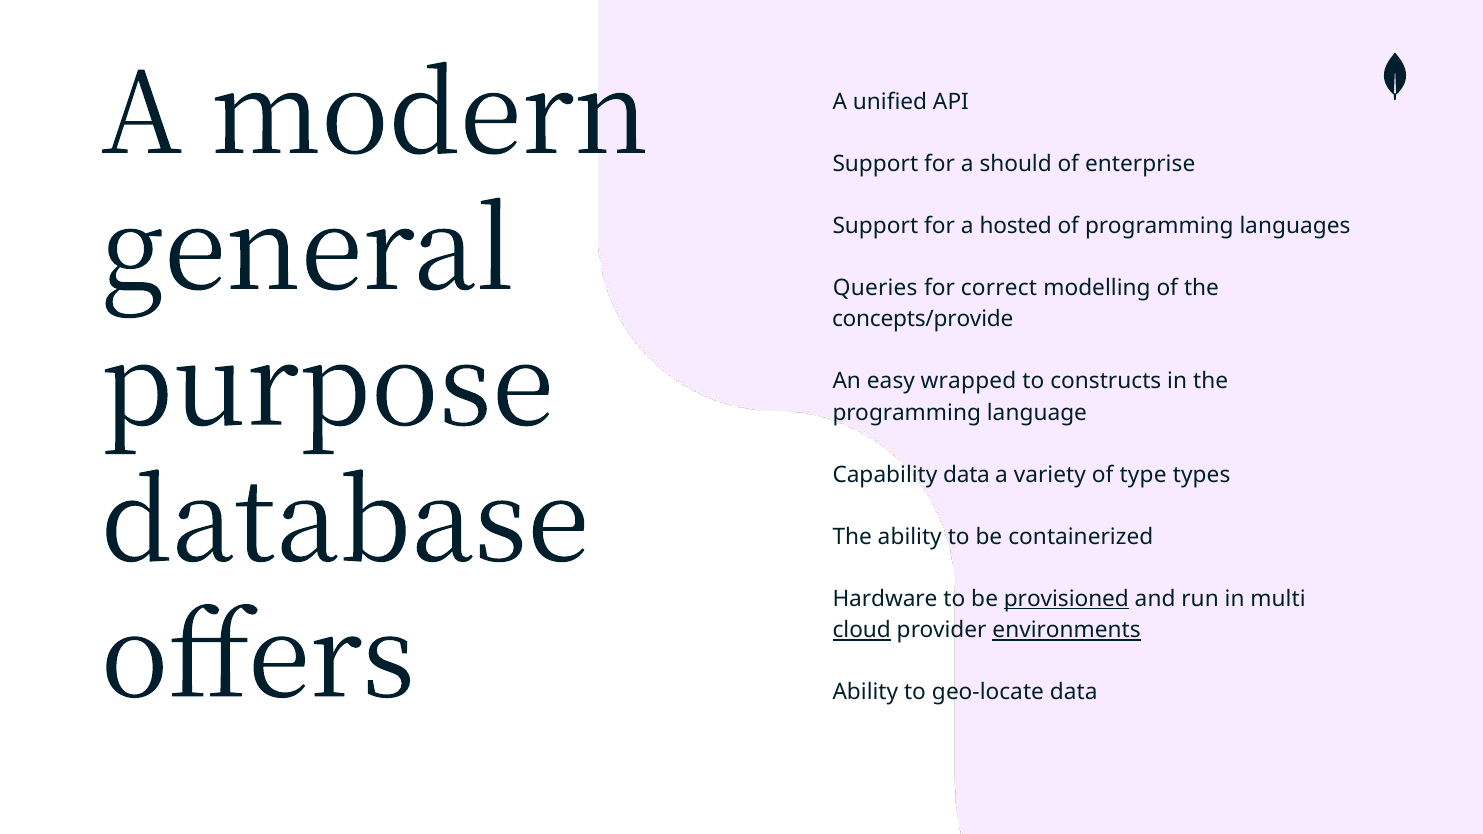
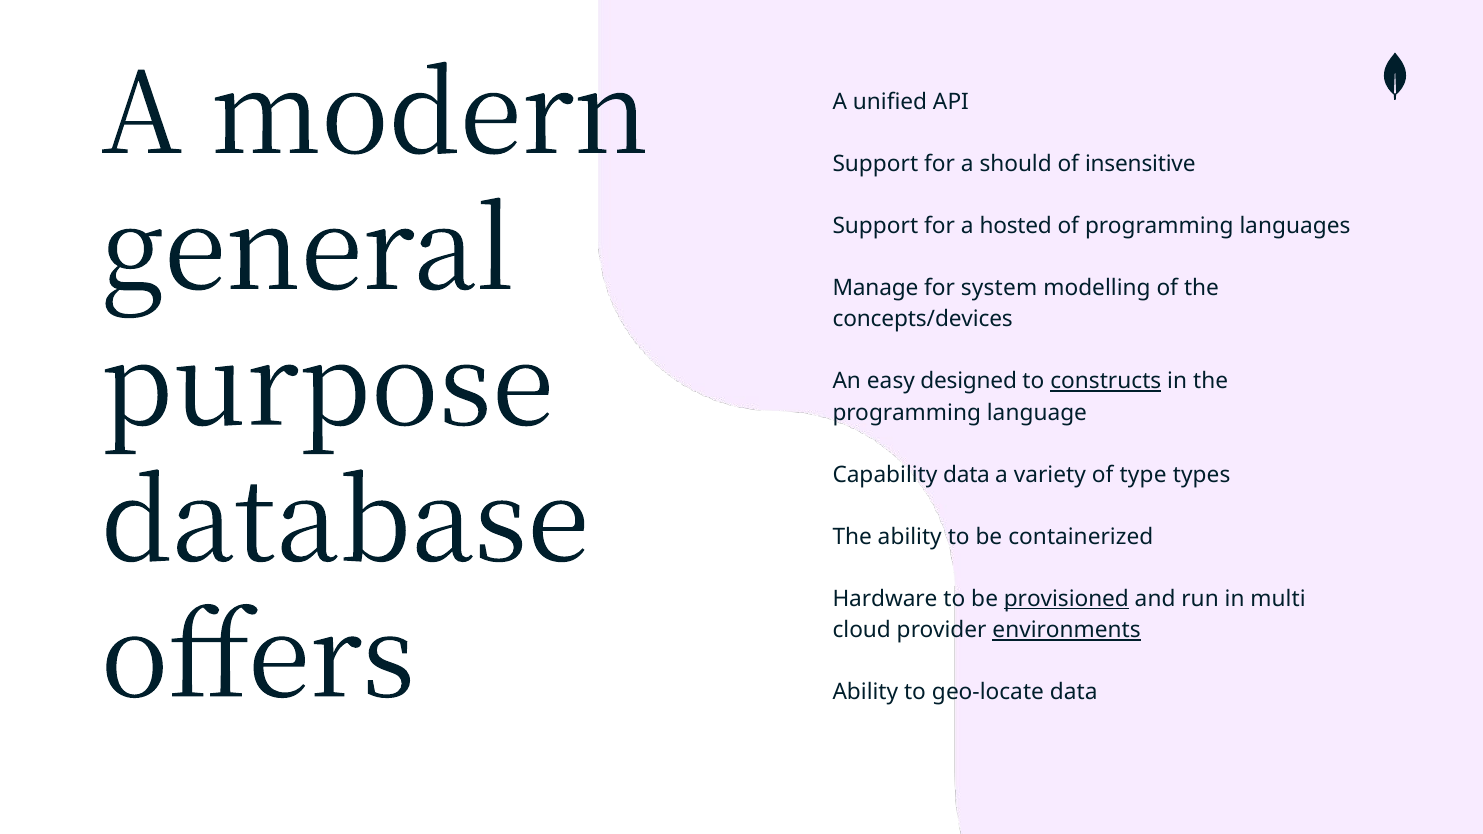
enterprise: enterprise -> insensitive (1140, 164)
Queries: Queries -> Manage (875, 288)
correct: correct -> system (999, 288)
concepts/provide: concepts/provide -> concepts/devices (923, 319)
wrapped: wrapped -> designed (969, 381)
constructs underline: none -> present (1106, 381)
cloud underline: present -> none (862, 630)
